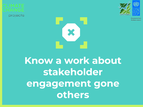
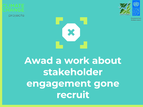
Know: Know -> Awad (39, 61)
others: others -> recruit (73, 95)
